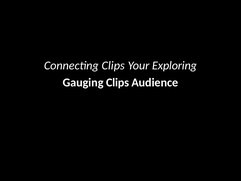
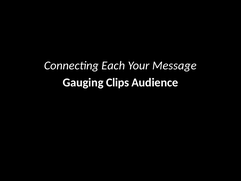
Connecting Clips: Clips -> Each (113, 65)
Exploring: Exploring -> Message (174, 65)
